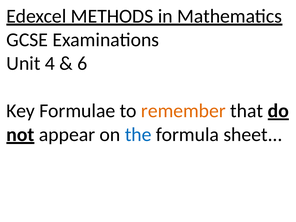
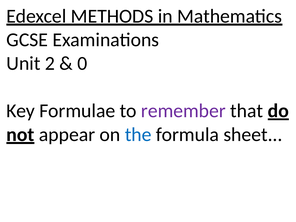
4: 4 -> 2 (50, 63)
6: 6 -> 0 (82, 63)
remember colour: orange -> purple (183, 111)
